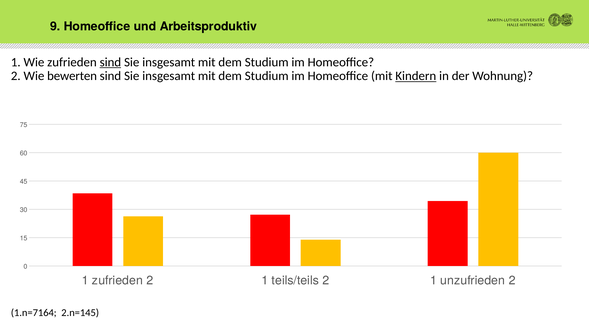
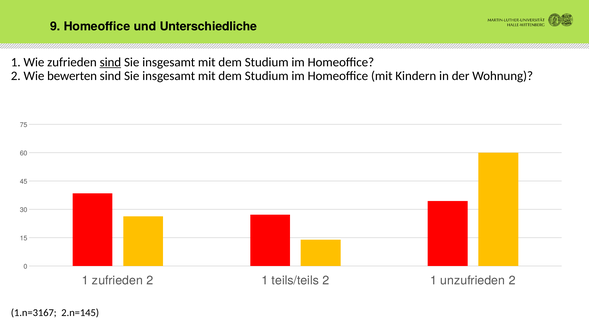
Arbeitsproduktiv: Arbeitsproduktiv -> Unterschiedliche (208, 26)
Kindern underline: present -> none (416, 76)
1.n=7164: 1.n=7164 -> 1.n=3167 (34, 313)
